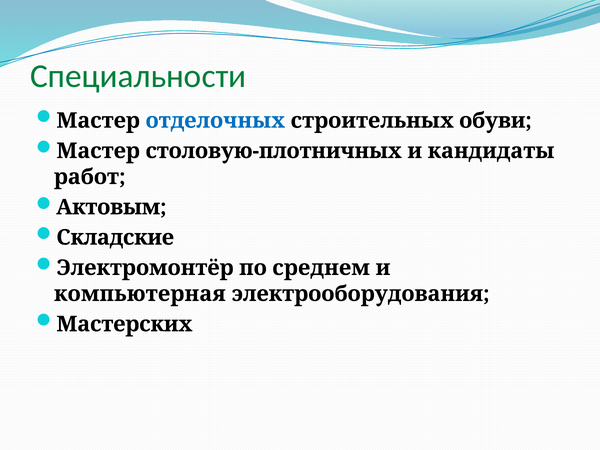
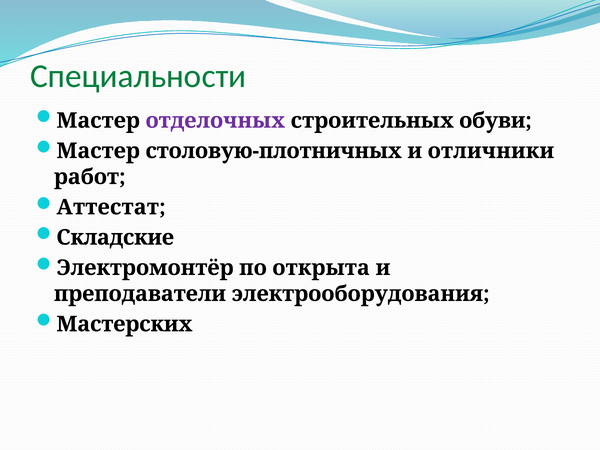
отделочных colour: blue -> purple (215, 121)
кандидаты: кандидаты -> отличники (491, 151)
Актовым: Актовым -> Аттестат (111, 207)
среднем: среднем -> открыта (321, 268)
компьютерная: компьютерная -> преподаватели (140, 294)
